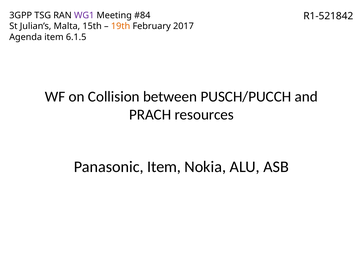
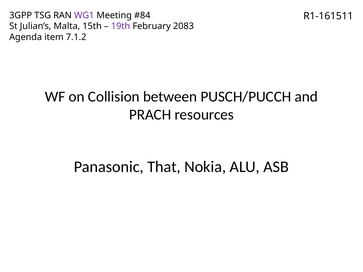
R1-521842: R1-521842 -> R1-161511 (328, 16)
19th colour: orange -> purple (121, 26)
2017: 2017 -> 2083 (183, 26)
6.1.5: 6.1.5 -> 7.1.2 (76, 37)
Panasonic Item: Item -> That (164, 167)
